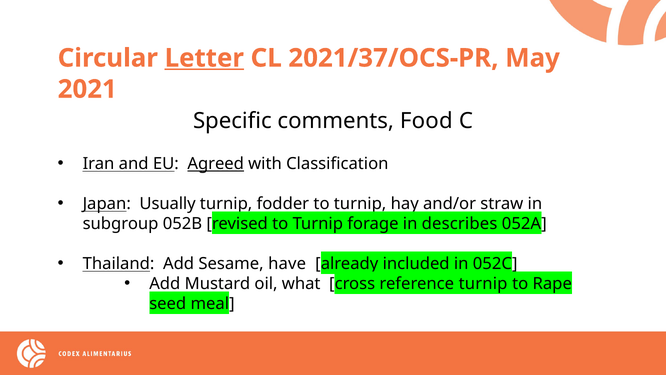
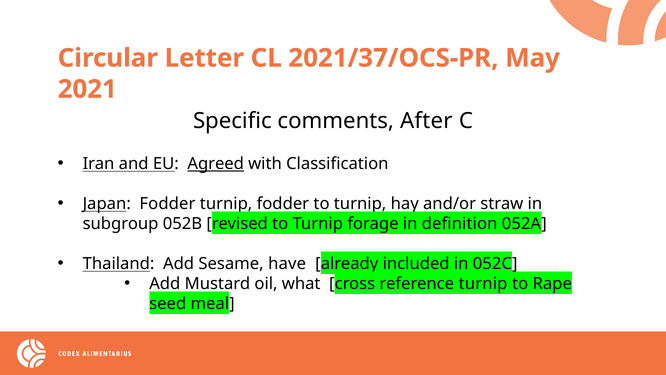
Letter underline: present -> none (204, 58)
Food: Food -> After (426, 121)
Japan Usually: Usually -> Fodder (167, 203)
describes: describes -> definition (460, 223)
